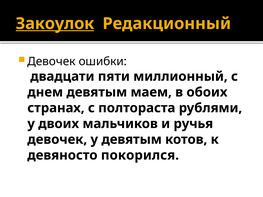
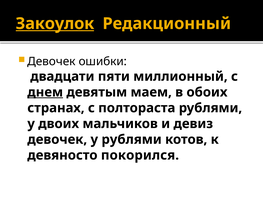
днем underline: none -> present (45, 92)
ручья: ручья -> девиз (193, 124)
у девятым: девятым -> рублями (132, 140)
